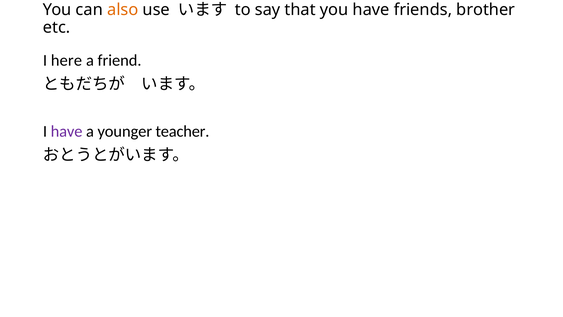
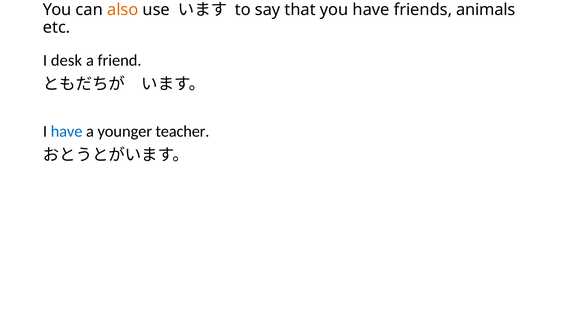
brother: brother -> animals (486, 10)
here: here -> desk (66, 60)
have colour: purple -> blue (67, 131)
